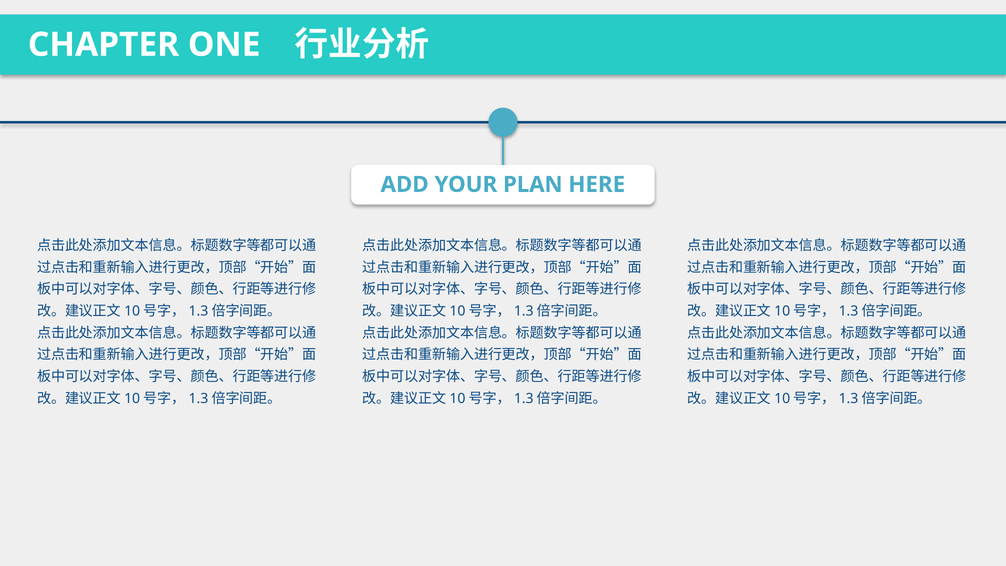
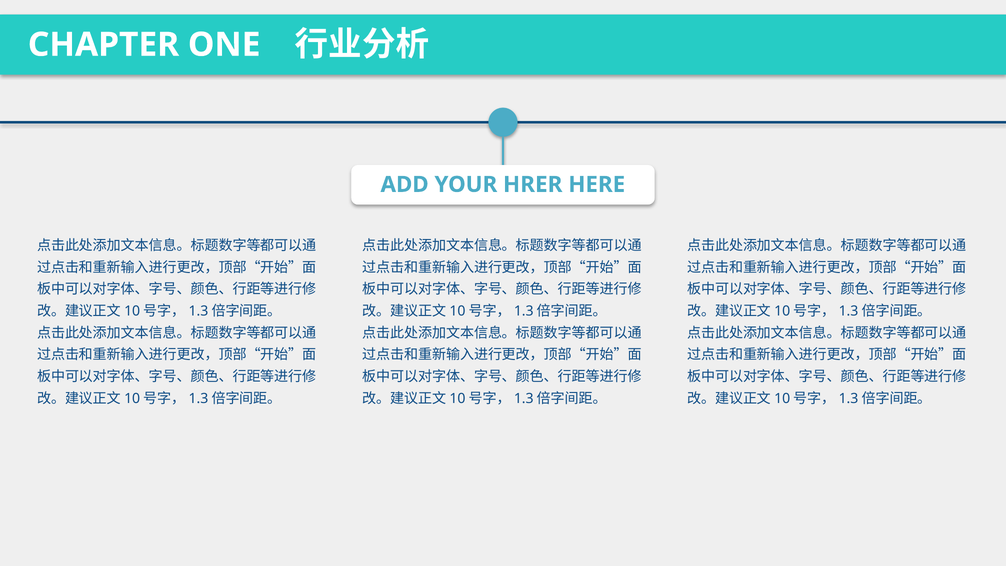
PLAN: PLAN -> HRER (533, 184)
